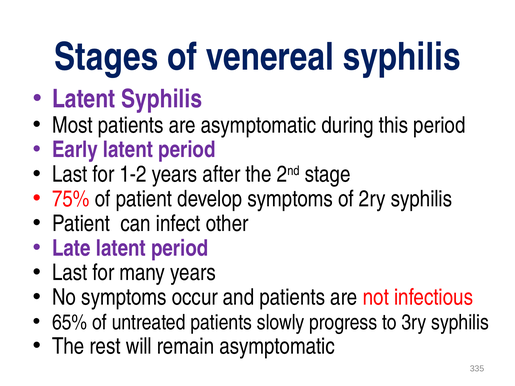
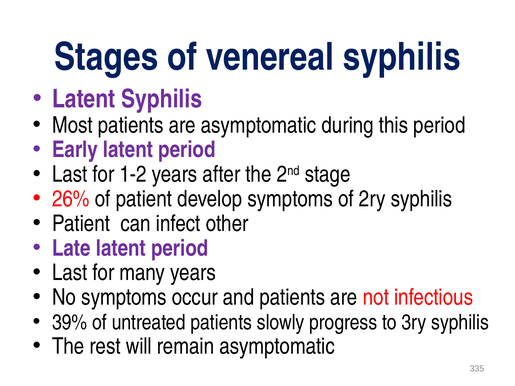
75%: 75% -> 26% (71, 199)
65%: 65% -> 39% (70, 323)
